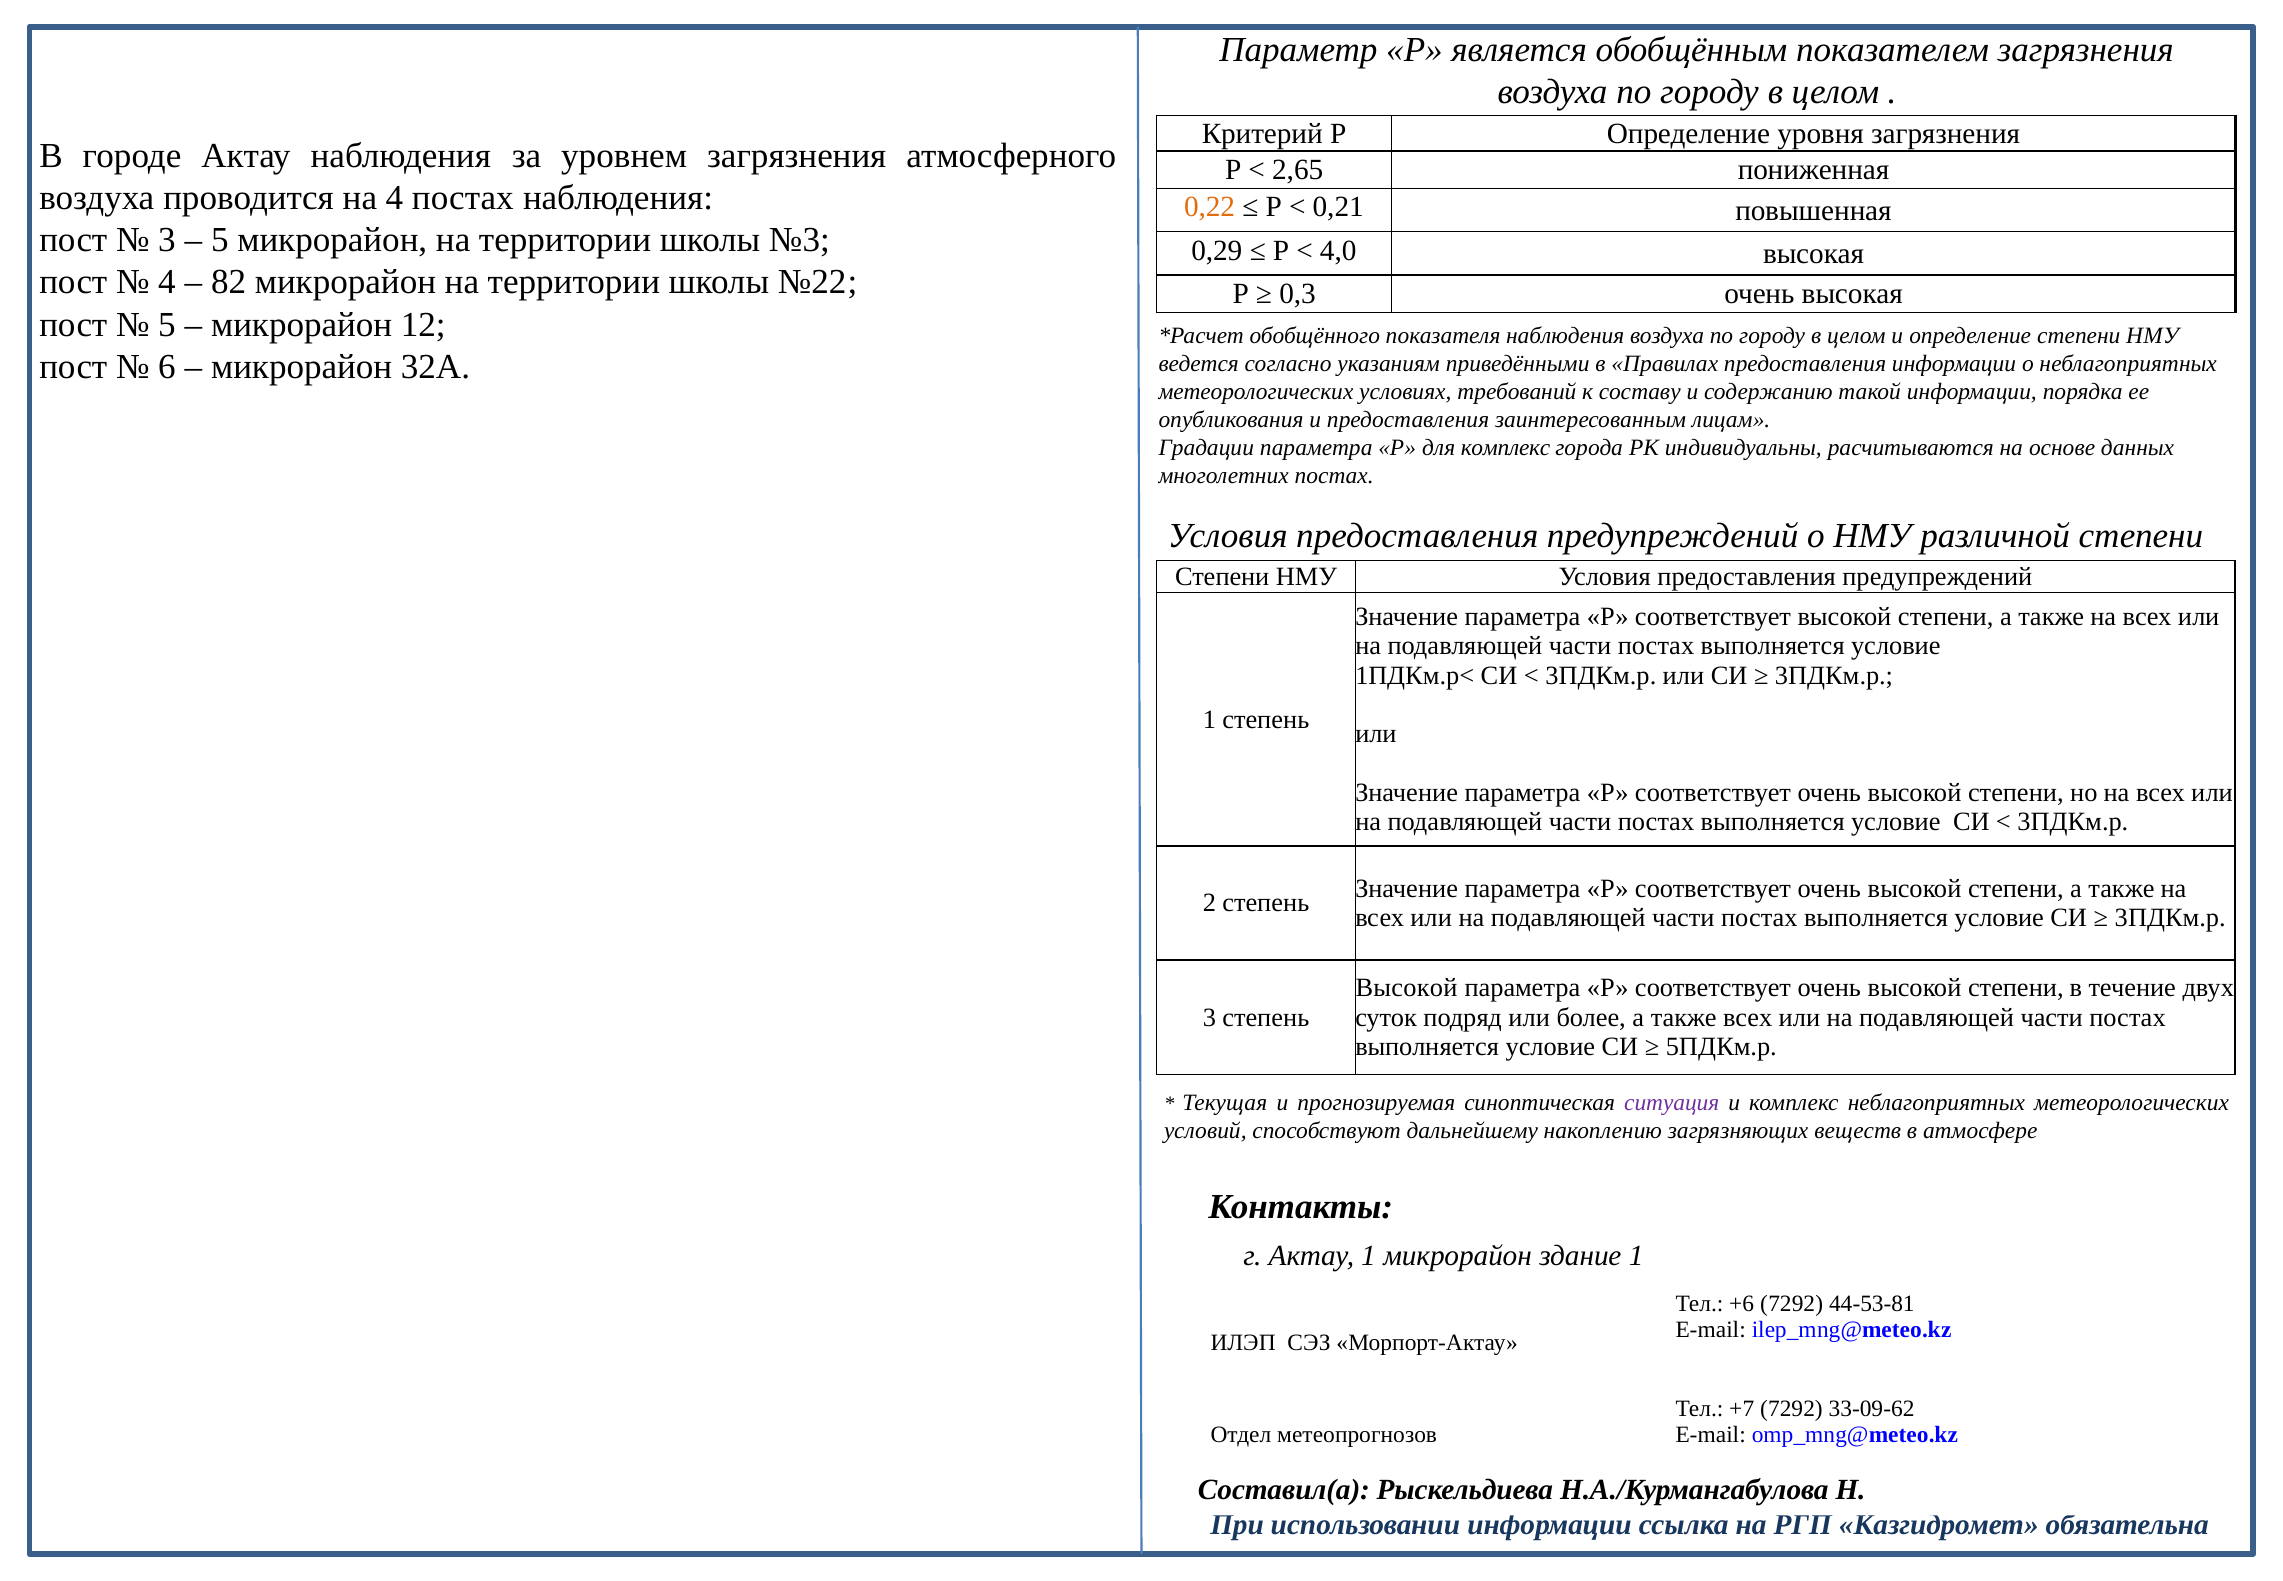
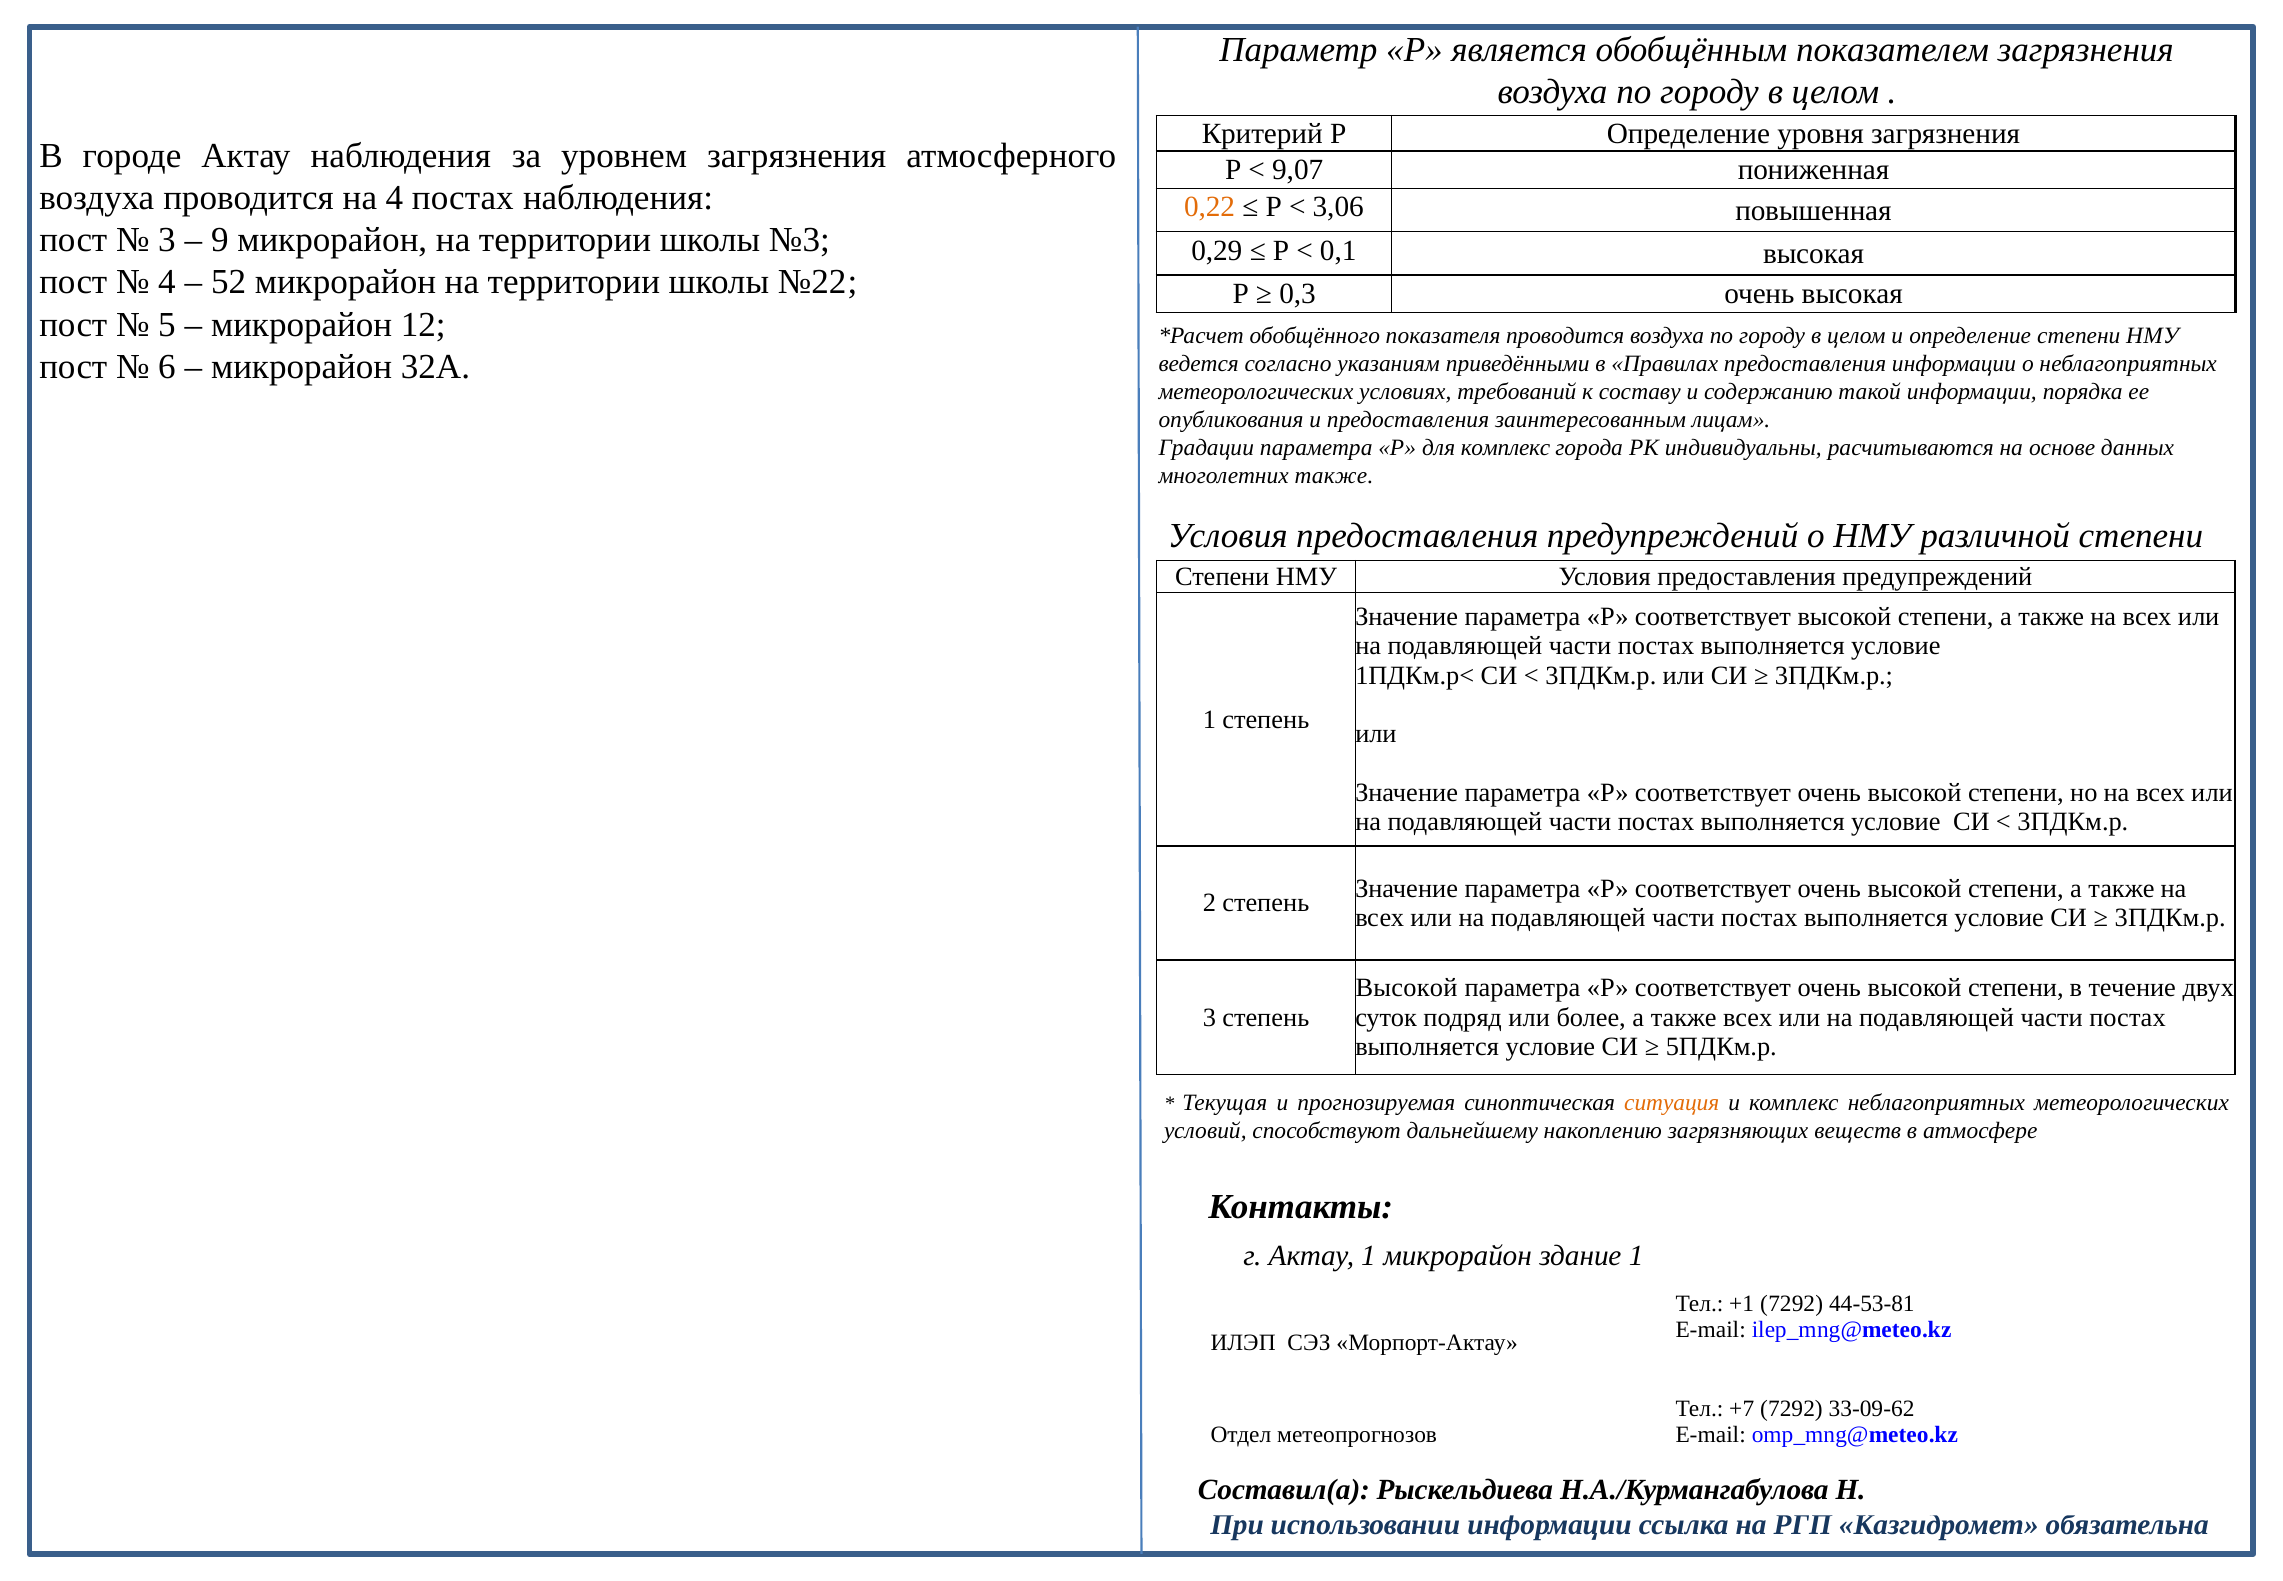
2,65: 2,65 -> 9,07 (1298, 169)
0,21: 0,21 -> 3,06 (1338, 207)
5: 5 -> 9 (220, 240)
4,0: 4,0 -> 0,1 (1338, 250)
82: 82 -> 52 (229, 282)
показателя наблюдения: наблюдения -> проводится (1565, 335)
многолетних постах: постах -> также (1334, 476)
ситуация colour: purple -> orange (1672, 1102)
+6: +6 -> +1 (1742, 1303)
